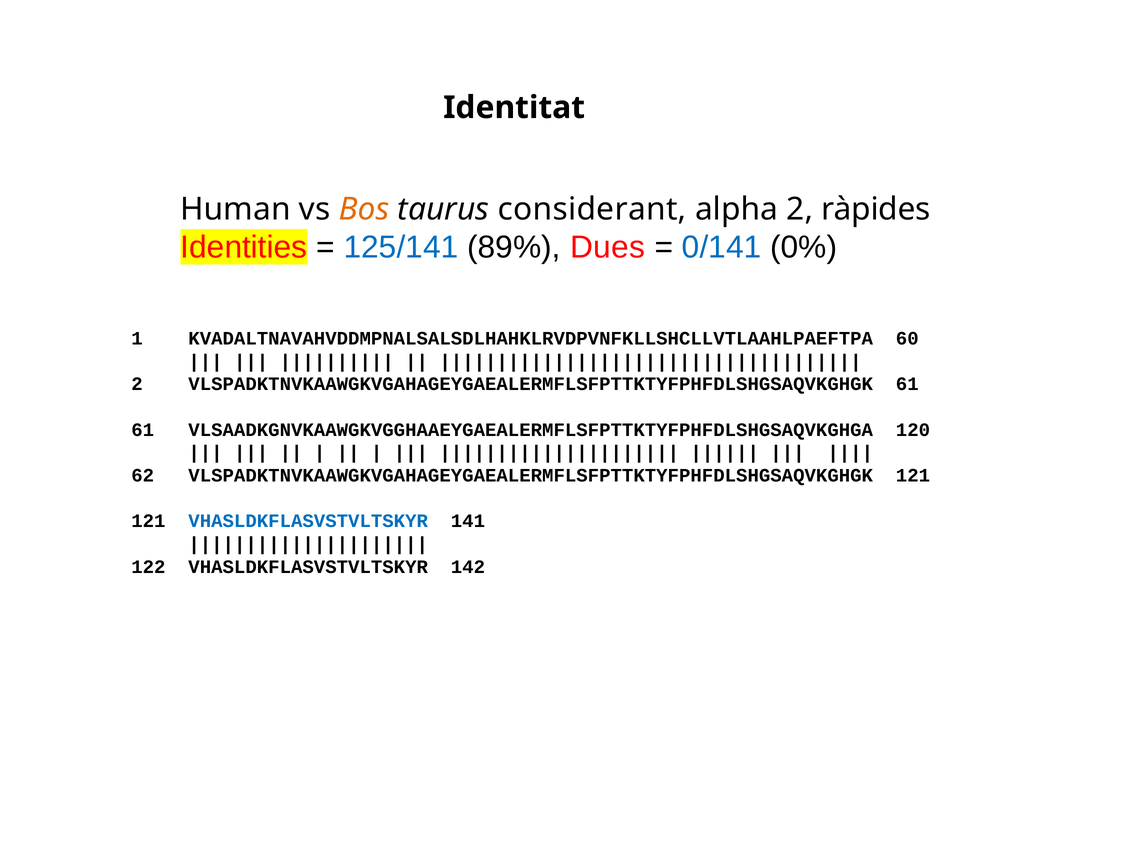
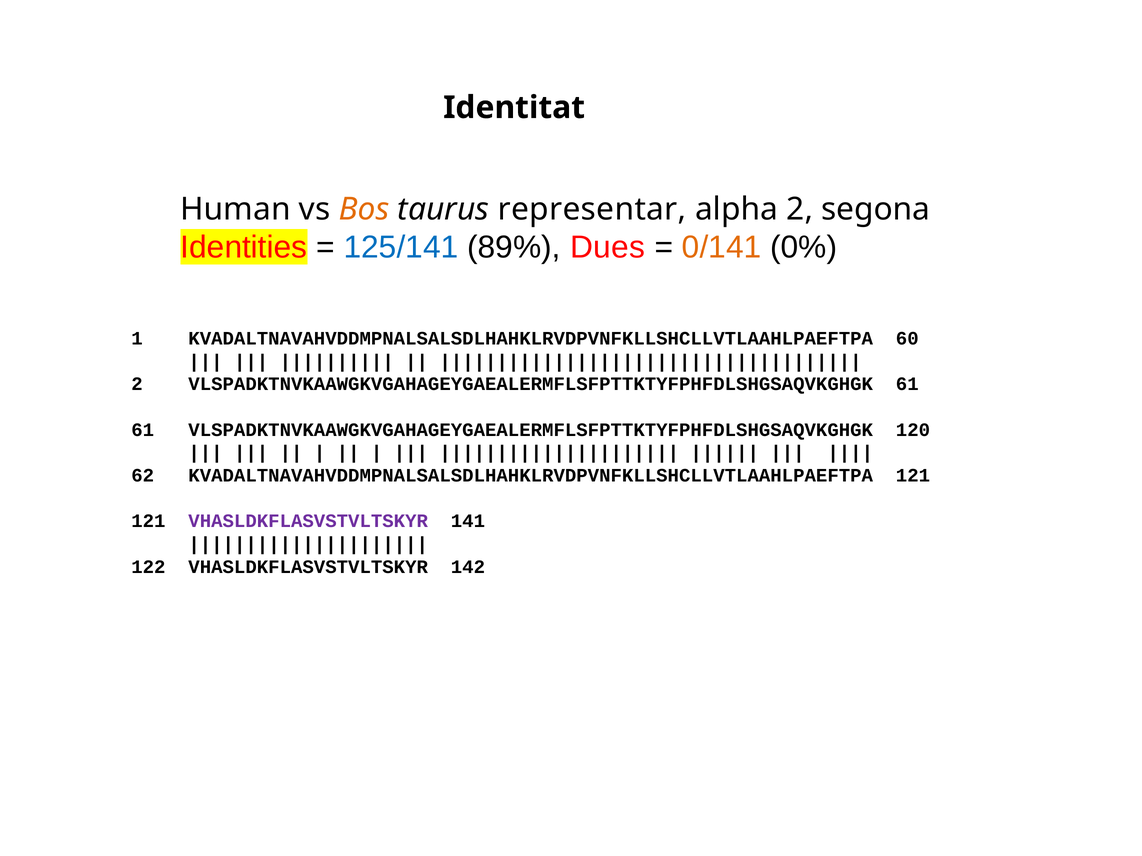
considerant: considerant -> representar (592, 209)
ràpides: ràpides -> segona (876, 209)
0/141 colour: blue -> orange (722, 247)
61 VLSAADKGNVKAAWGKVGGHAAEYGAEALERMFLSFPTTKTYFPHFDLSHGSAQVKGHGA: VLSAADKGNVKAAWGKVGGHAAEYGAEALERMFLSFPTTKTYFPHFDLSHGSAQVKGHGA -> VLSPADKTNVKAAWGKVGAHAGEYGAEALERMFLSFPTTKTYFPHFDLSHGSAQVKGHGK (531, 430)
62 VLSPADKTNVKAAWGKVGAHAGEYGAEALERMFLSFPTTKTYFPHFDLSHGSAQVKGHGK: VLSPADKTNVKAAWGKVGAHAGEYGAEALERMFLSFPTTKTYFPHFDLSHGSAQVKGHGK -> KVADALTNAVAHVDDMPNALSALSDLHAHKLRVDPVNFKLLSHCLLVTLAAHLPAEFTPA (531, 476)
VHASLDKFLASVSTVLTSKYR colour: blue -> purple (308, 521)
